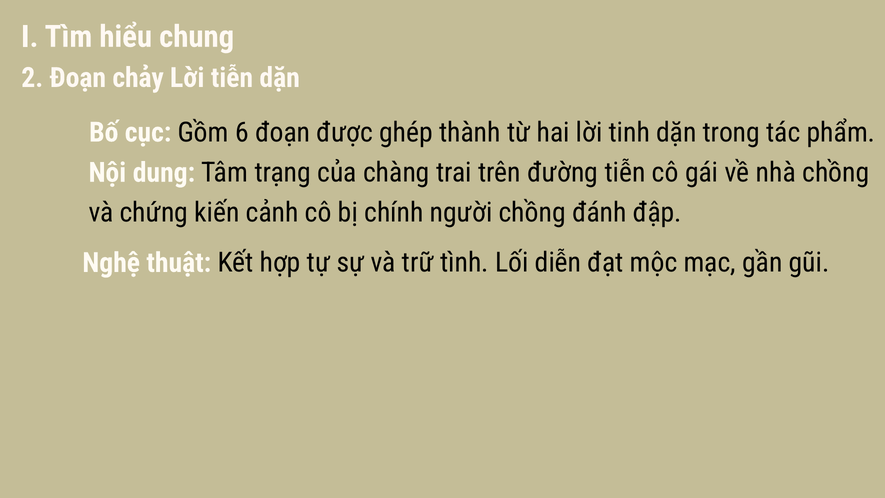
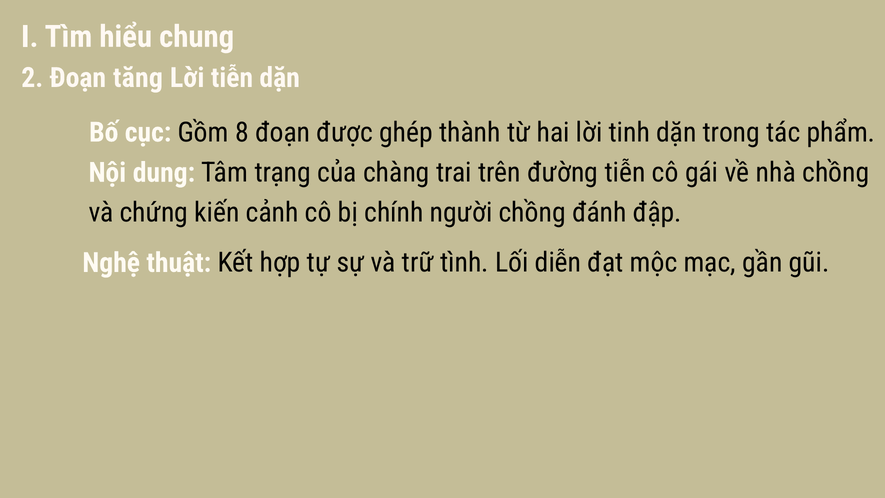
chảy: chảy -> tăng (138, 78)
6: 6 -> 8 (242, 132)
